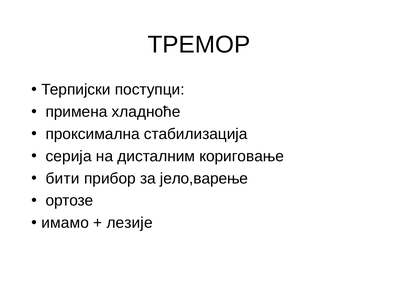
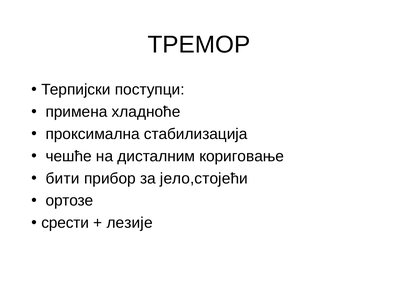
серија: серија -> чешће (69, 156)
јело,варење: јело,варење -> јело,стојећи (204, 179)
имамо: имамо -> срести (65, 223)
